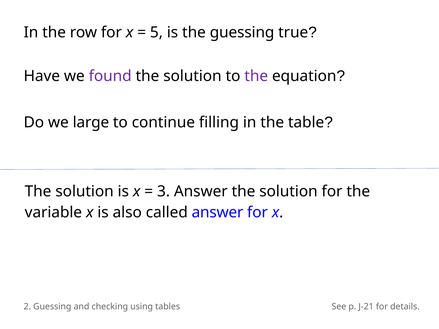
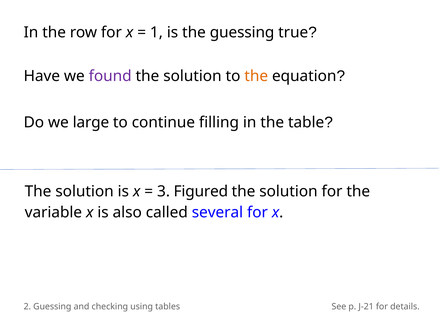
5: 5 -> 1 (156, 32)
the colour: purple -> orange (256, 76)
3 Answer: Answer -> Figured (201, 192)
called answer: answer -> several (217, 213)
